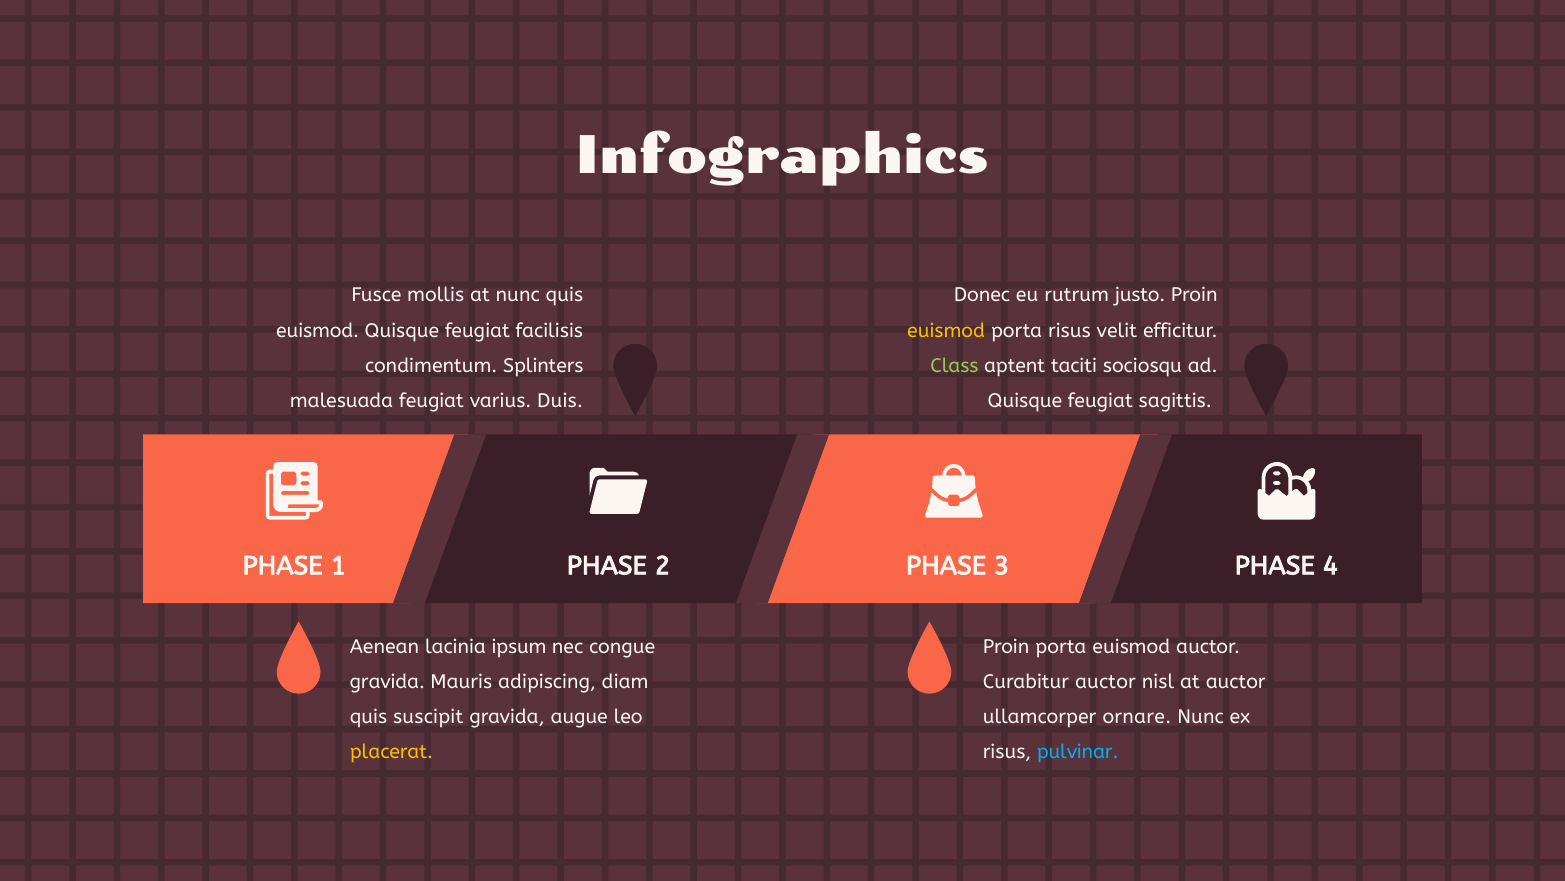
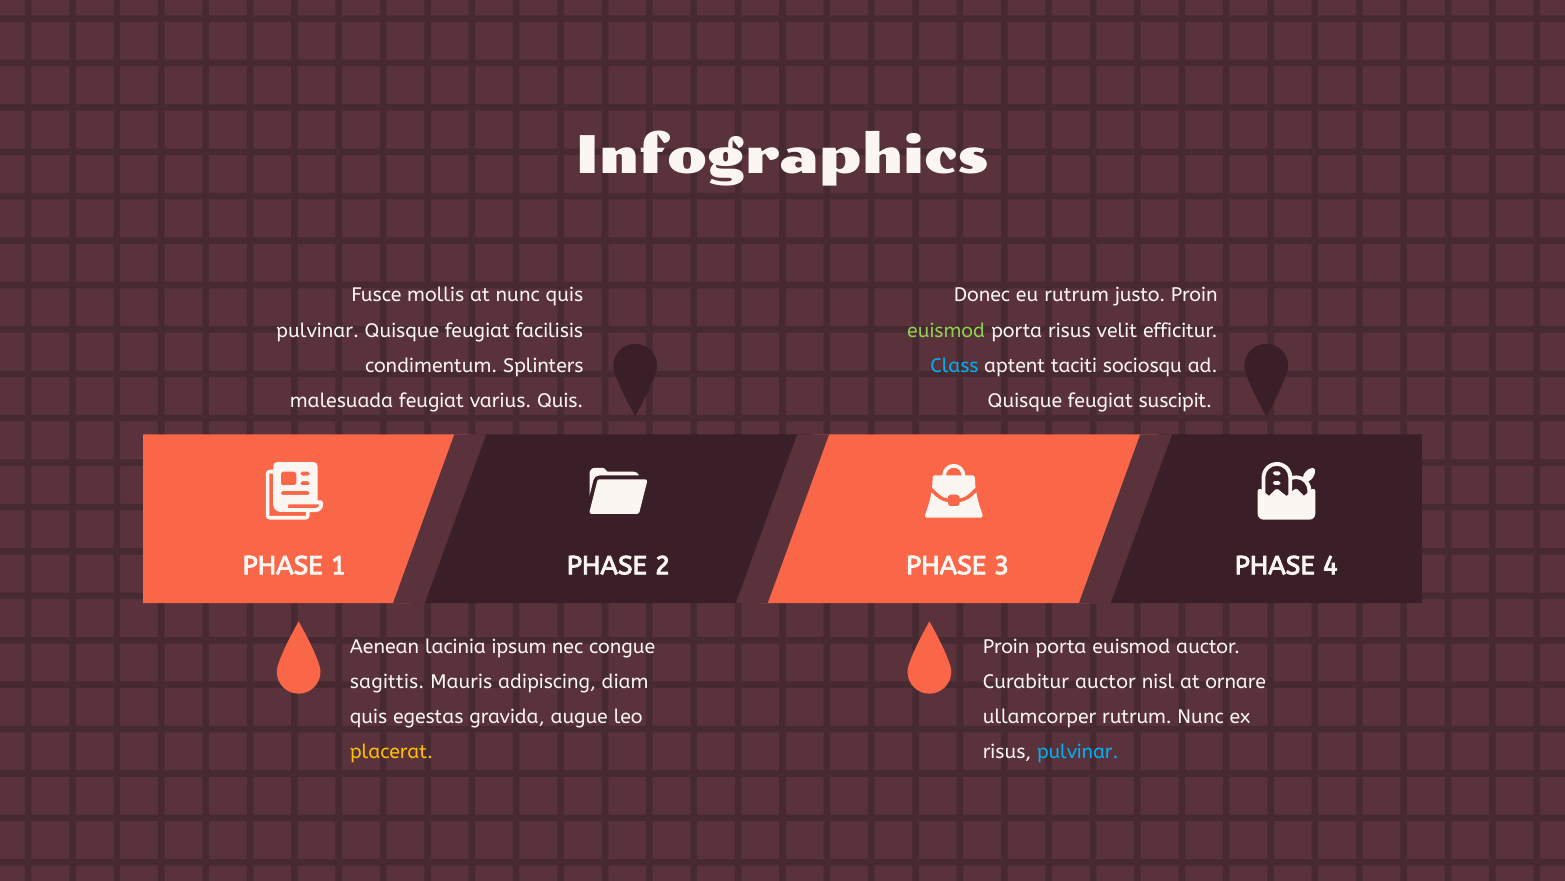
euismod: euismod -> pulvinar (318, 331)
euismod colour: yellow -> light green (946, 331)
Class colour: light green -> light blue (954, 366)
varius Duis: Duis -> Quis (560, 401)
sagittis: sagittis -> suscipit (1175, 401)
gravida: gravida -> sagittis (387, 681)
at auctor: auctor -> ornare (1236, 681)
suscipit: suscipit -> egestas (428, 717)
ullamcorper ornare: ornare -> rutrum (1137, 717)
